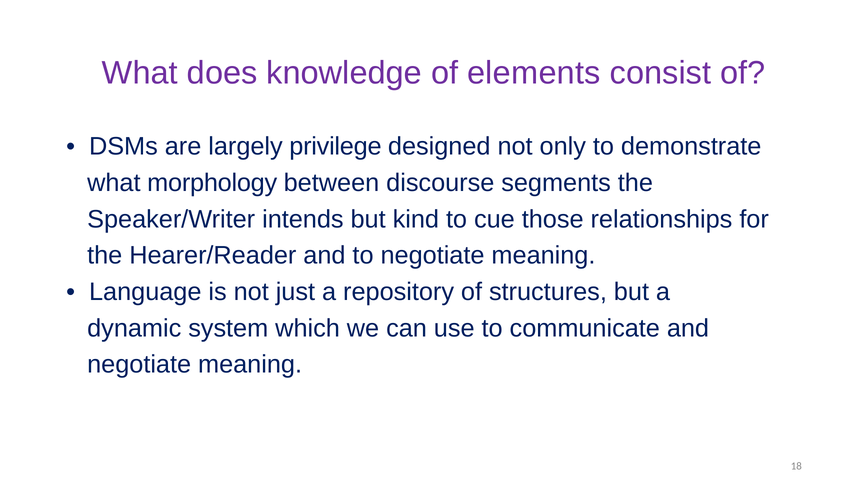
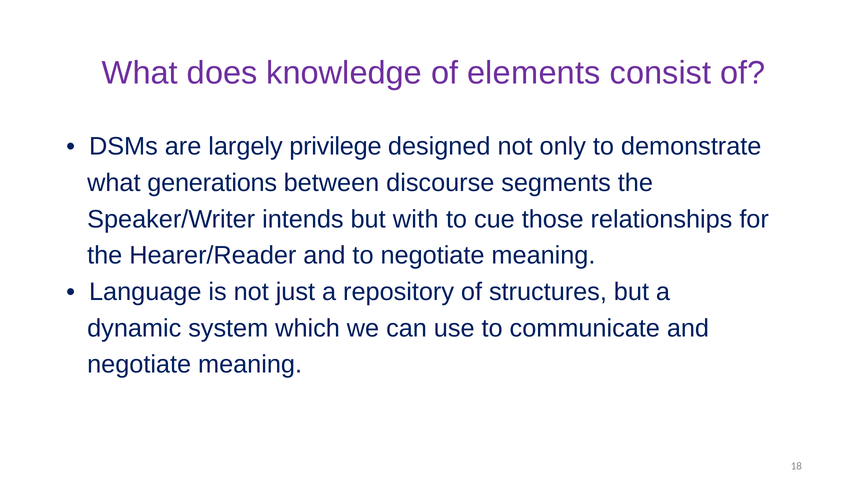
morphology: morphology -> generations (212, 183)
kind: kind -> with (416, 219)
